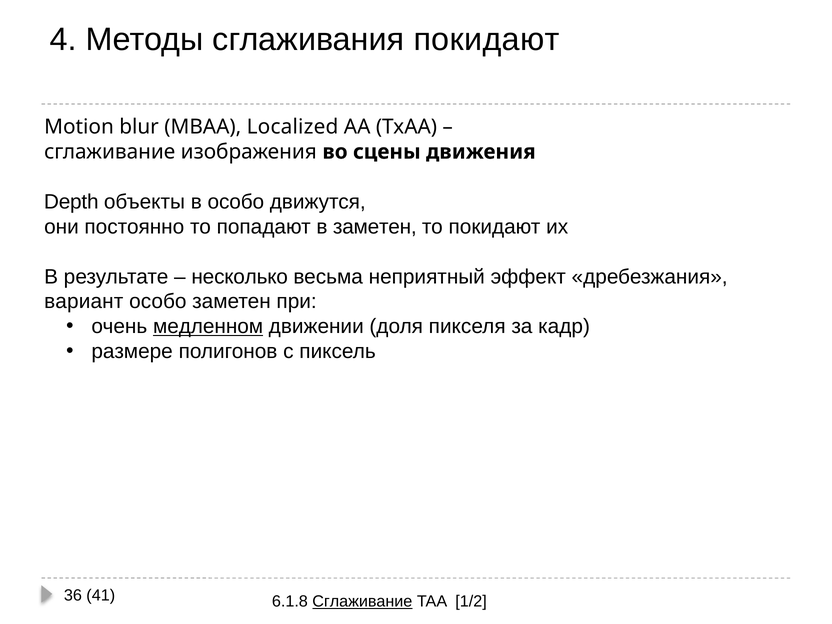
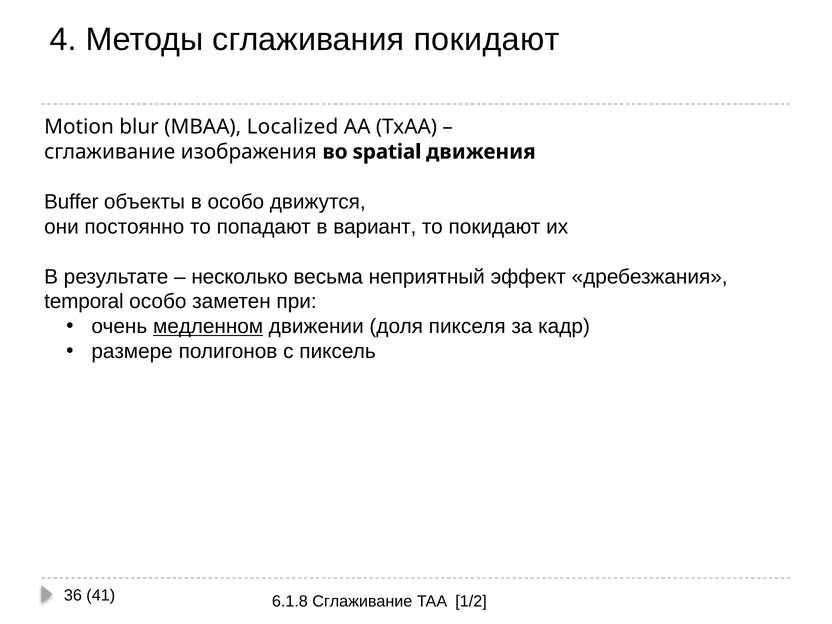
сцены: сцены -> spatial (387, 152)
Depth: Depth -> Buffer (71, 202)
в заметен: заметен -> вариант (375, 227)
вариант: вариант -> temporal (84, 302)
Сглаживание underline: present -> none (362, 602)
